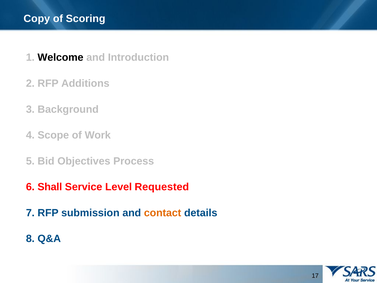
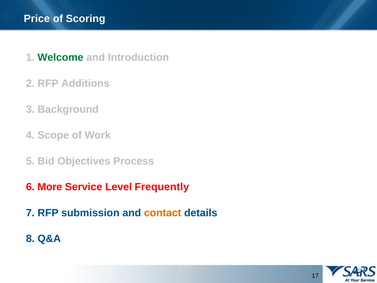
Copy: Copy -> Price (37, 19)
Welcome colour: black -> green (60, 57)
Shall: Shall -> More (50, 187)
Requested: Requested -> Frequently (162, 187)
